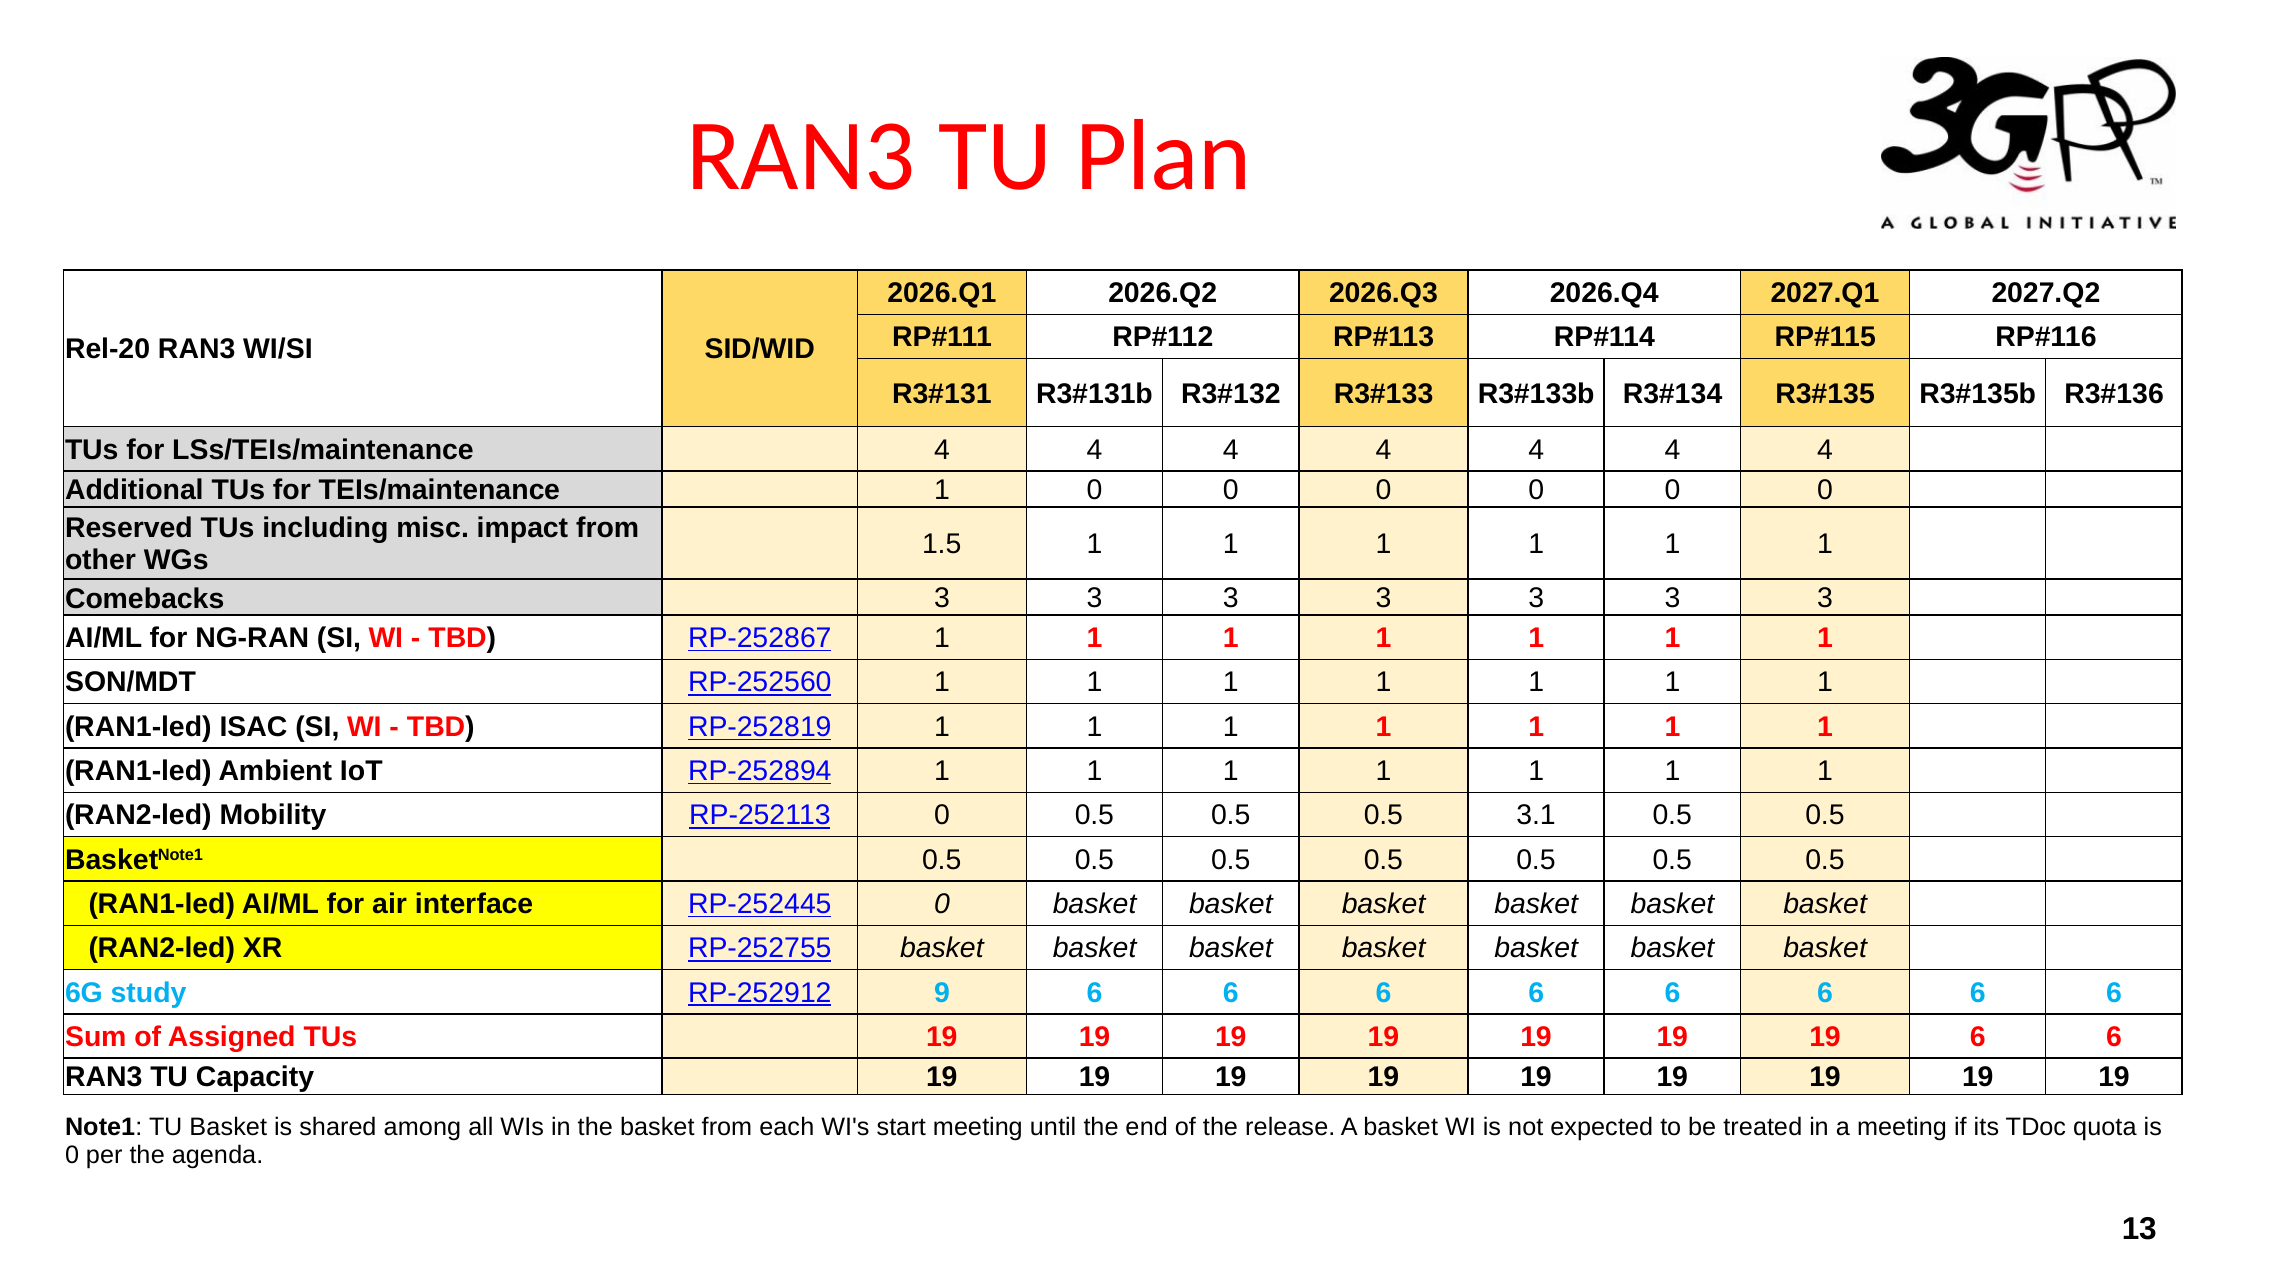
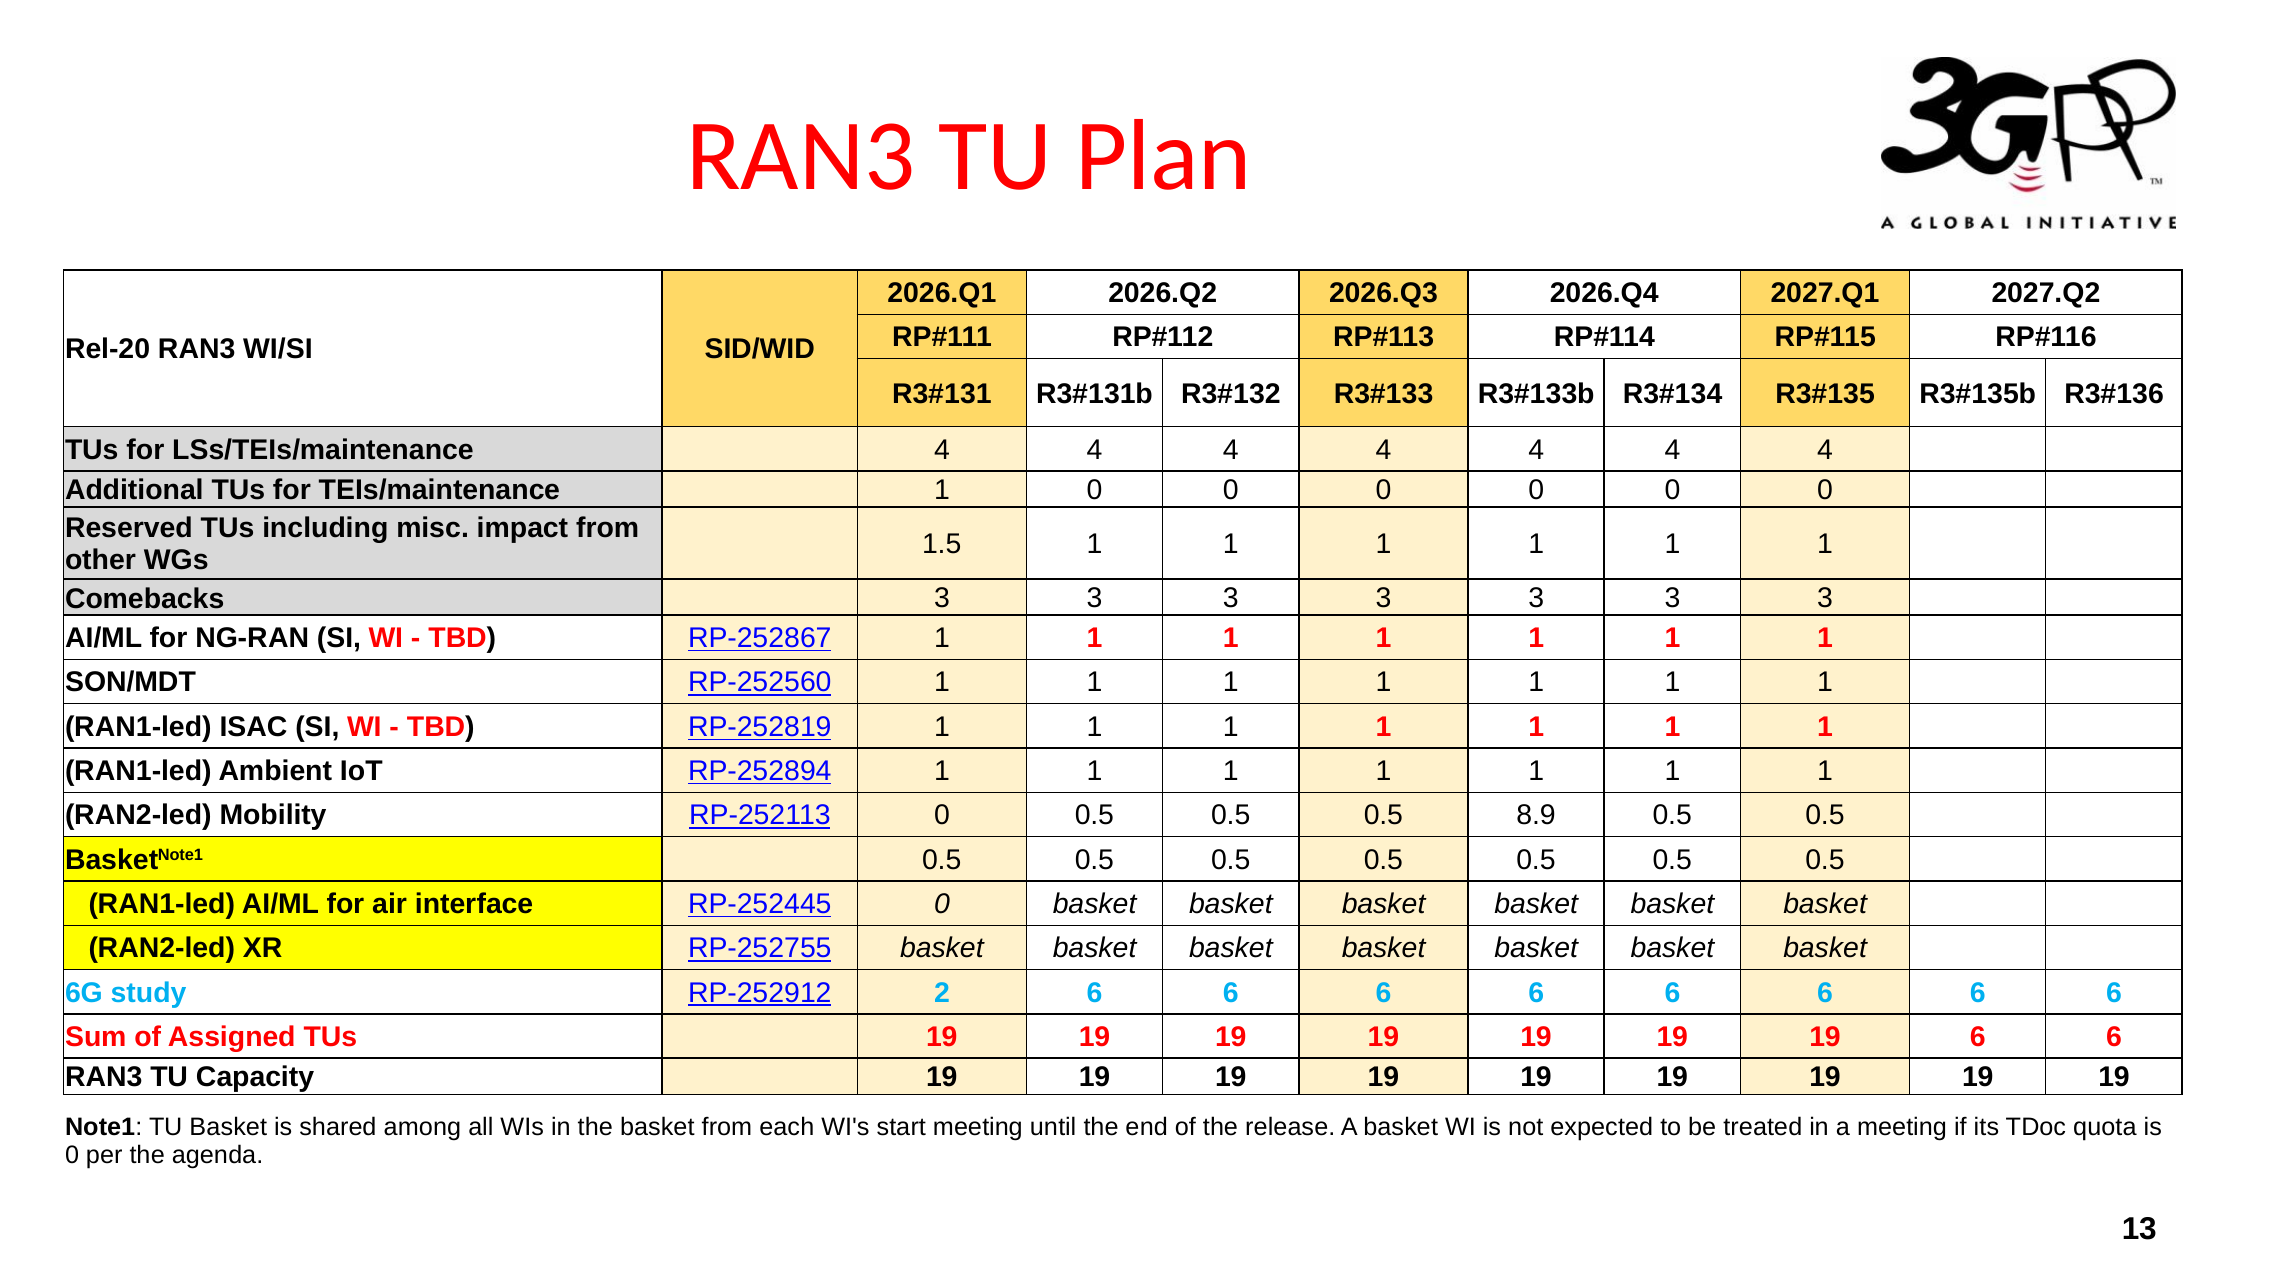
3.1: 3.1 -> 8.9 (1536, 816)
9: 9 -> 2 (942, 993)
